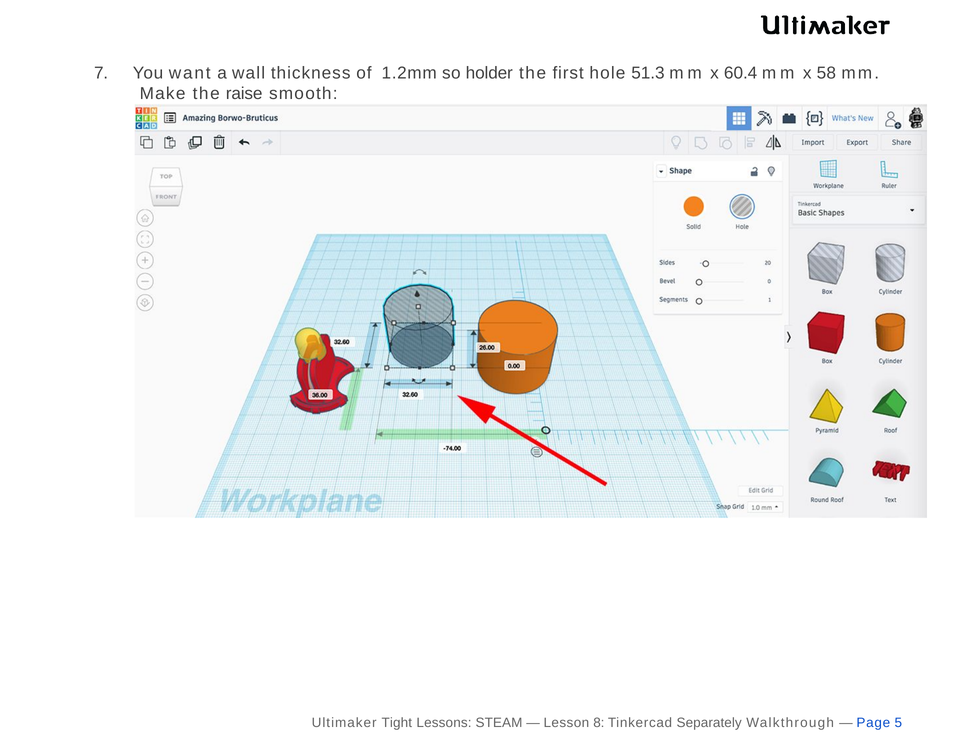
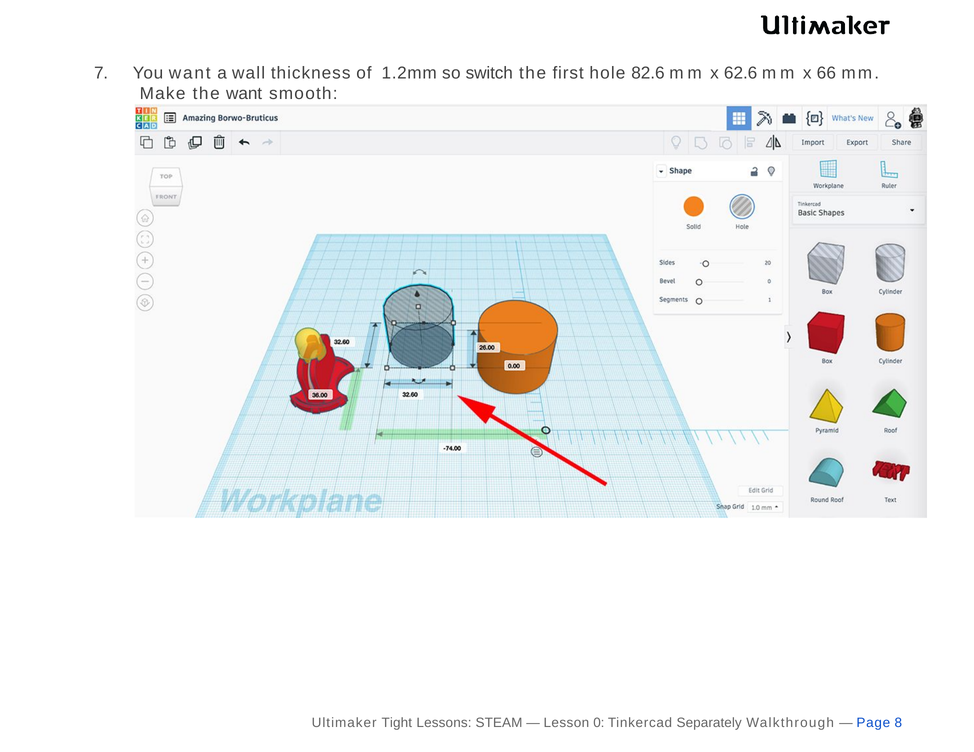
holder: holder -> switch (489, 73)
51.3: 51.3 -> 82.6 (648, 73)
60.4: 60.4 -> 62.6 (741, 73)
58: 58 -> 66 (826, 73)
the raise: raise -> want (244, 94)
8: 8 -> 0 (599, 723)
5: 5 -> 8 (898, 723)
